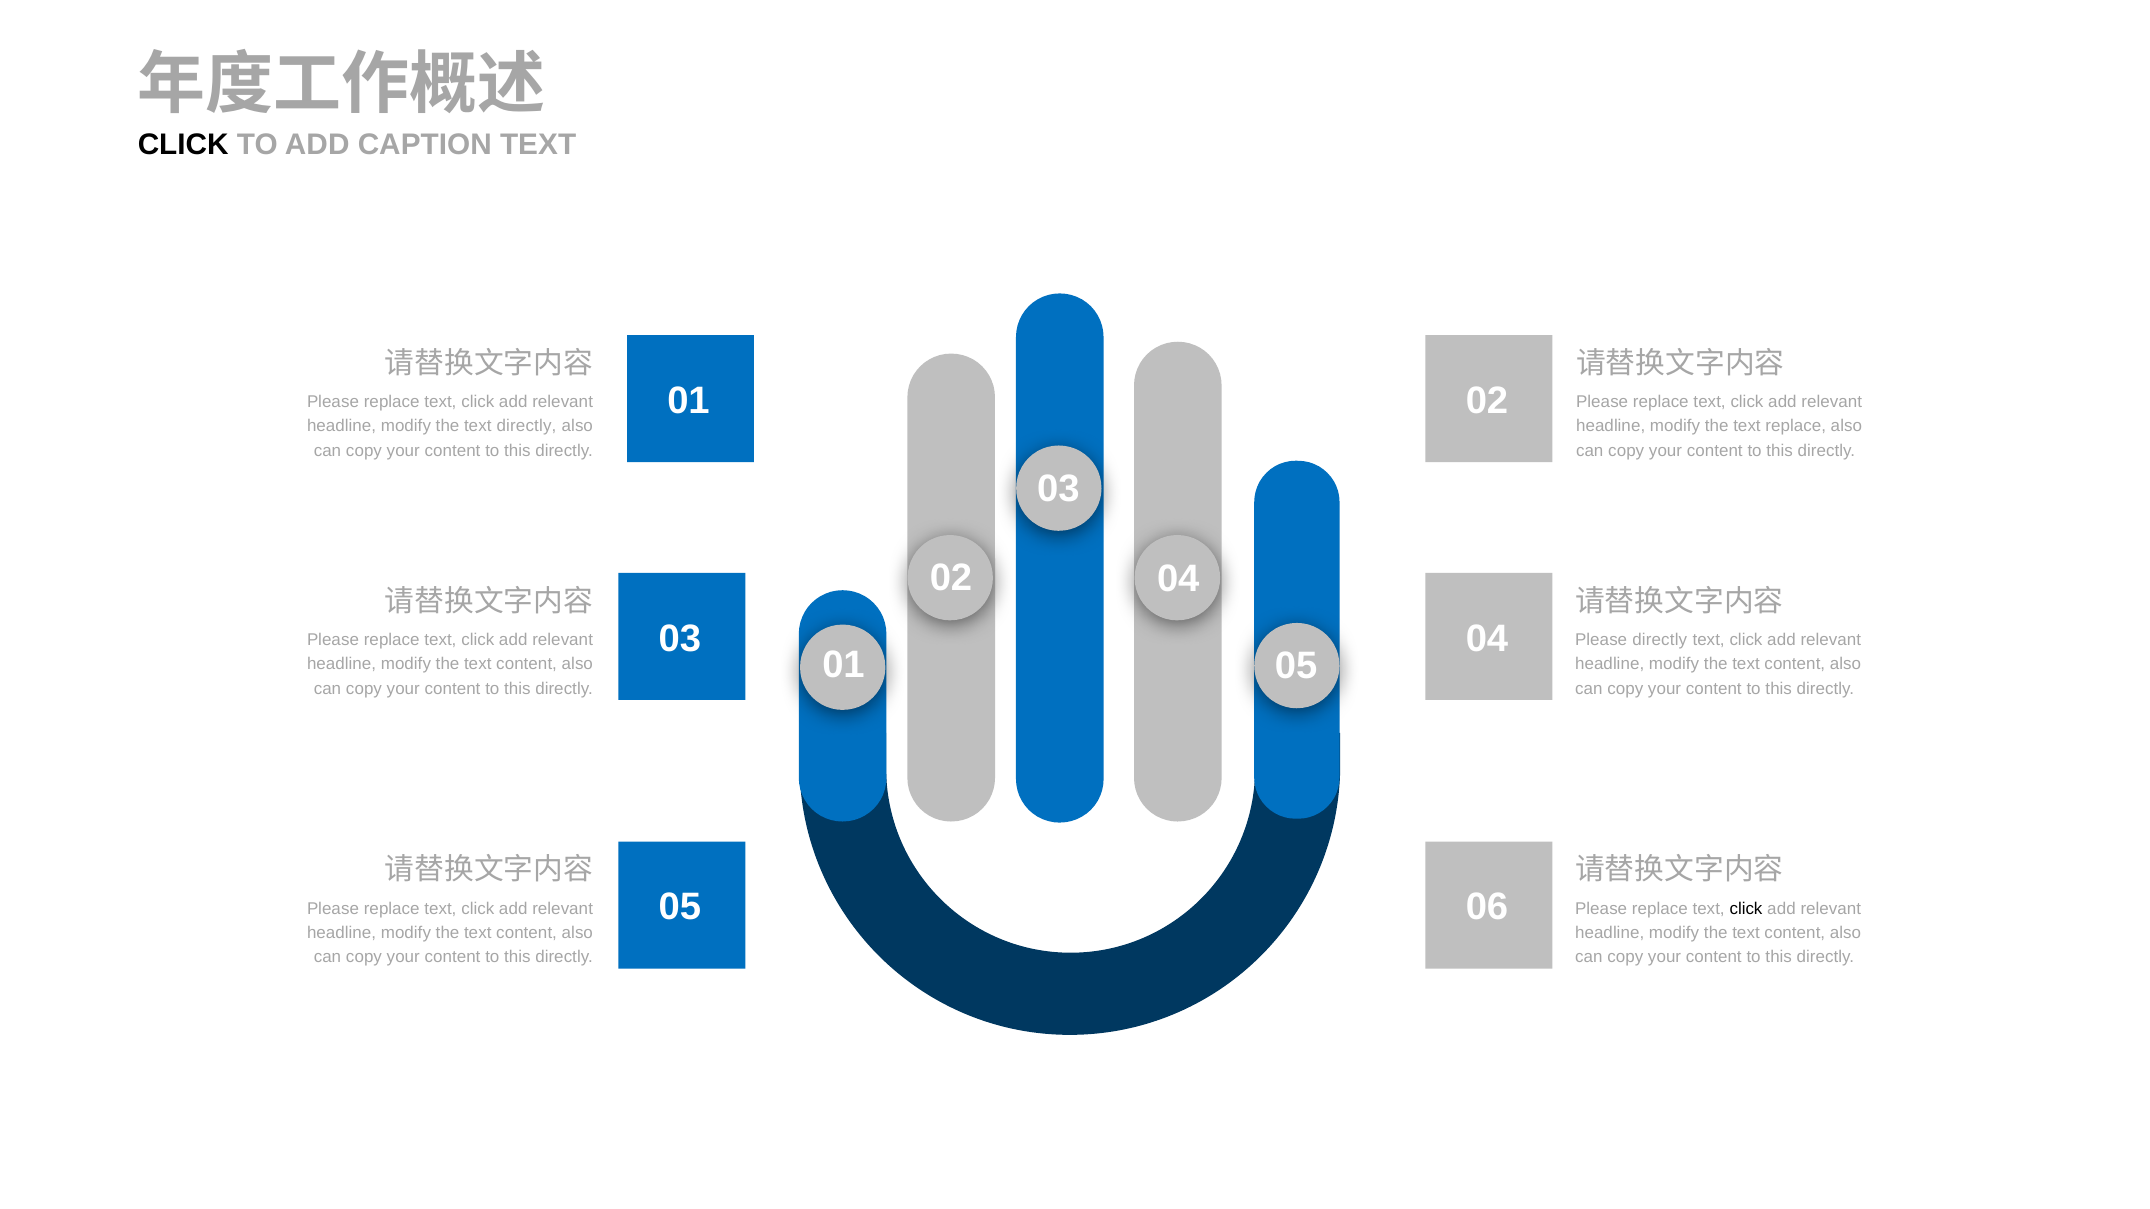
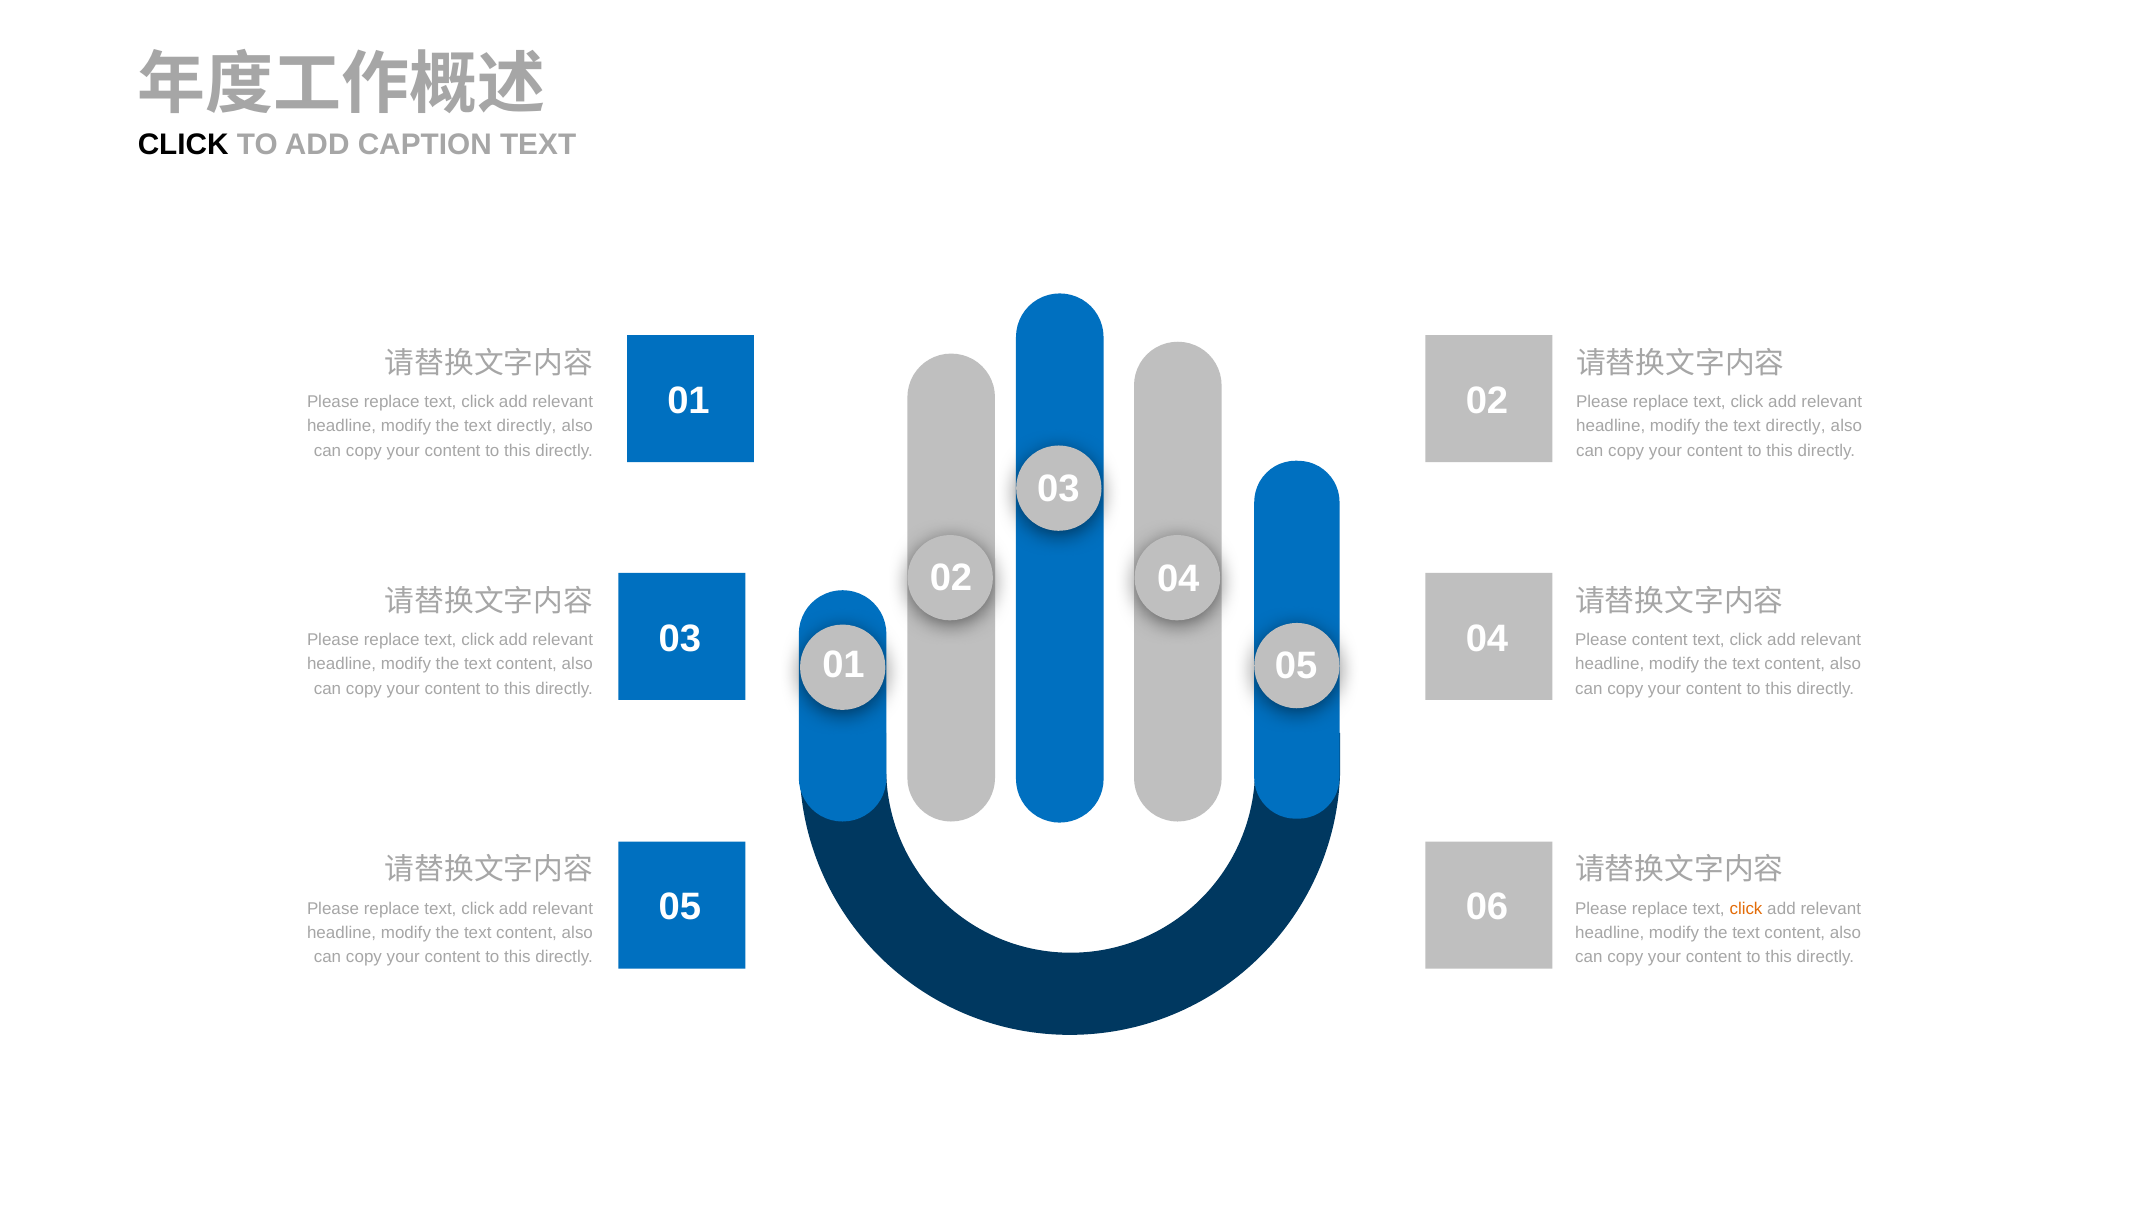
replace: replace -> directly (1796, 426)
Please directly: directly -> content (1660, 640)
click colour: black -> orange (1746, 909)
